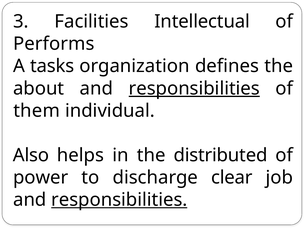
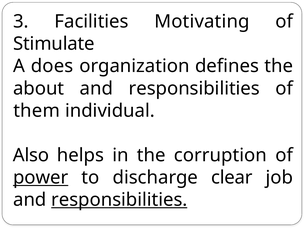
Intellectual: Intellectual -> Motivating (202, 22)
Performs: Performs -> Stimulate (54, 44)
tasks: tasks -> does (52, 66)
responsibilities underline: present -> none (194, 88)
distributed: distributed -> corruption (220, 155)
power underline: none -> present (41, 178)
